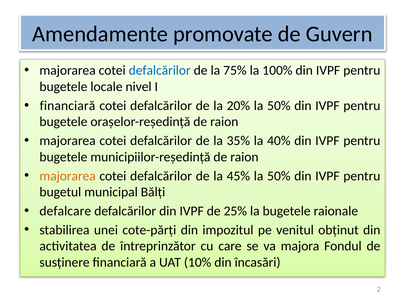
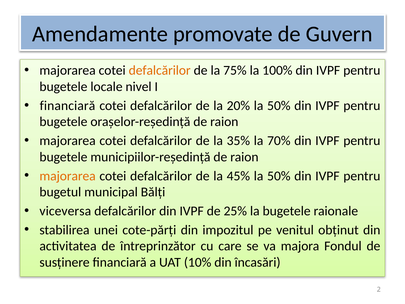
defalcărilor colour: blue -> orange (160, 70)
40%: 40% -> 70% (279, 141)
defalcare: defalcare -> viceversa (65, 211)
